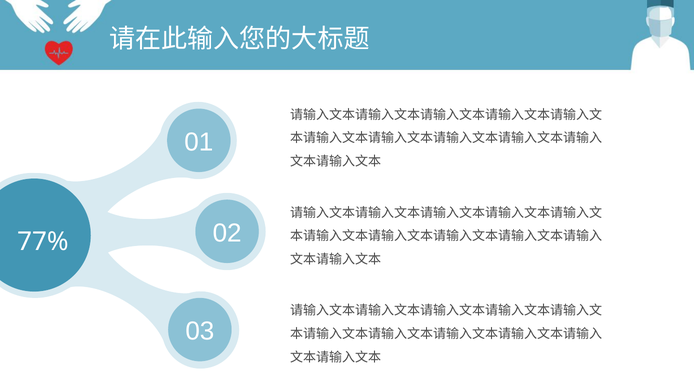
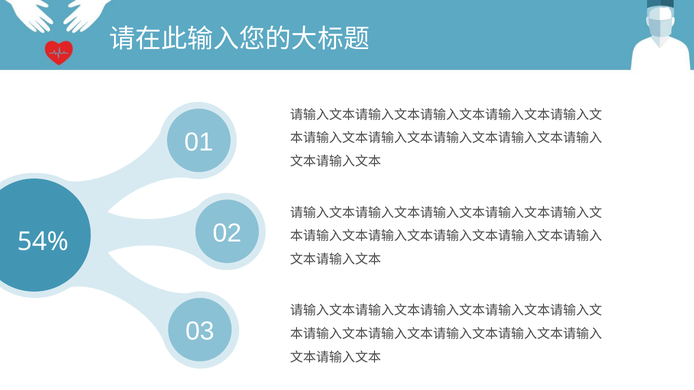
77%: 77% -> 54% (43, 242)
